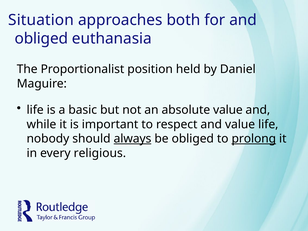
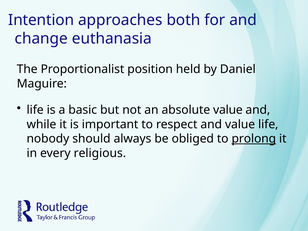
Situation: Situation -> Intention (41, 20)
obliged: obliged -> change (41, 39)
always underline: present -> none (132, 139)
